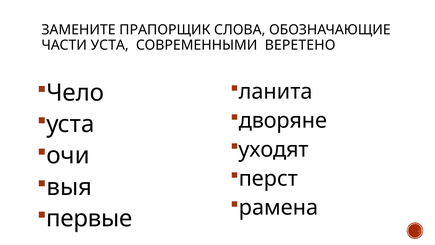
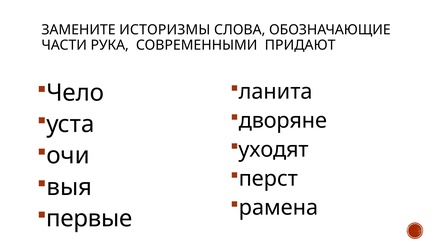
ПРАПОРЩИК: ПРАПОРЩИК -> ИСТОРИЗМЫ (165, 30)
ЧАСТИ УСТА: УСТА -> РУКА (110, 45)
ВЕРЕТЕНО: ВЕРЕТЕНО -> ПРИДАЮТ (300, 45)
